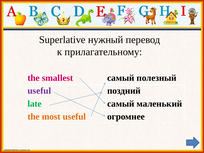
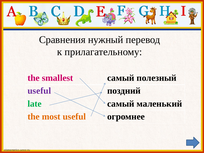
Superlative: Superlative -> Сравнения (62, 40)
